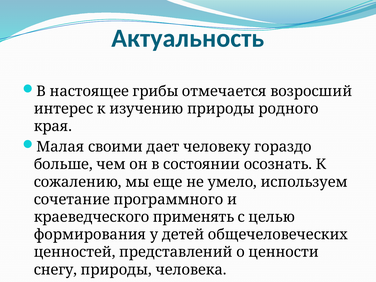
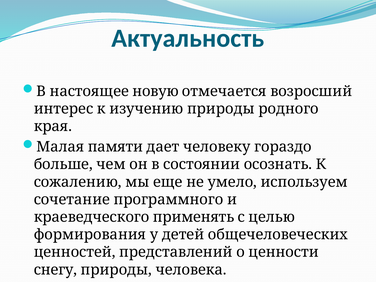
грибы: грибы -> новую (156, 91)
своими: своими -> памяти (115, 147)
